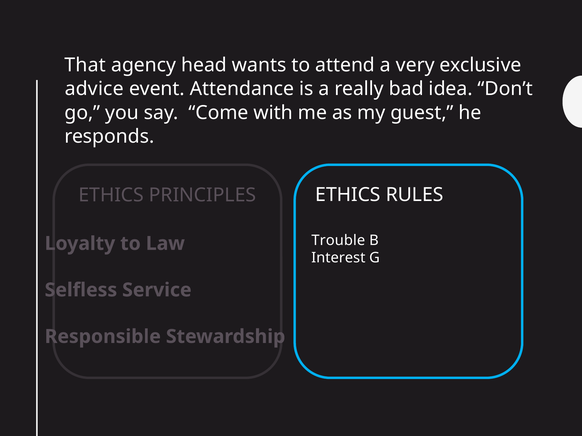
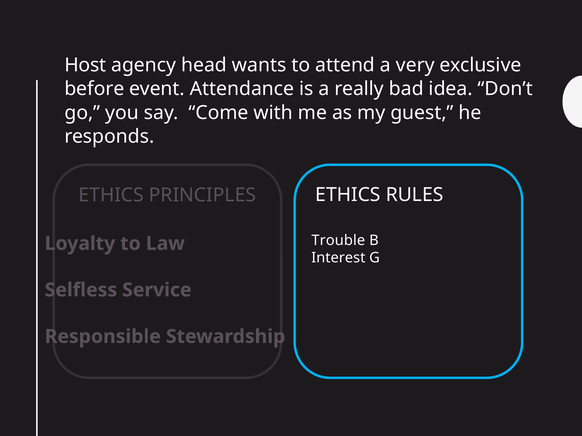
That: That -> Host (85, 65)
advice: advice -> before (94, 89)
